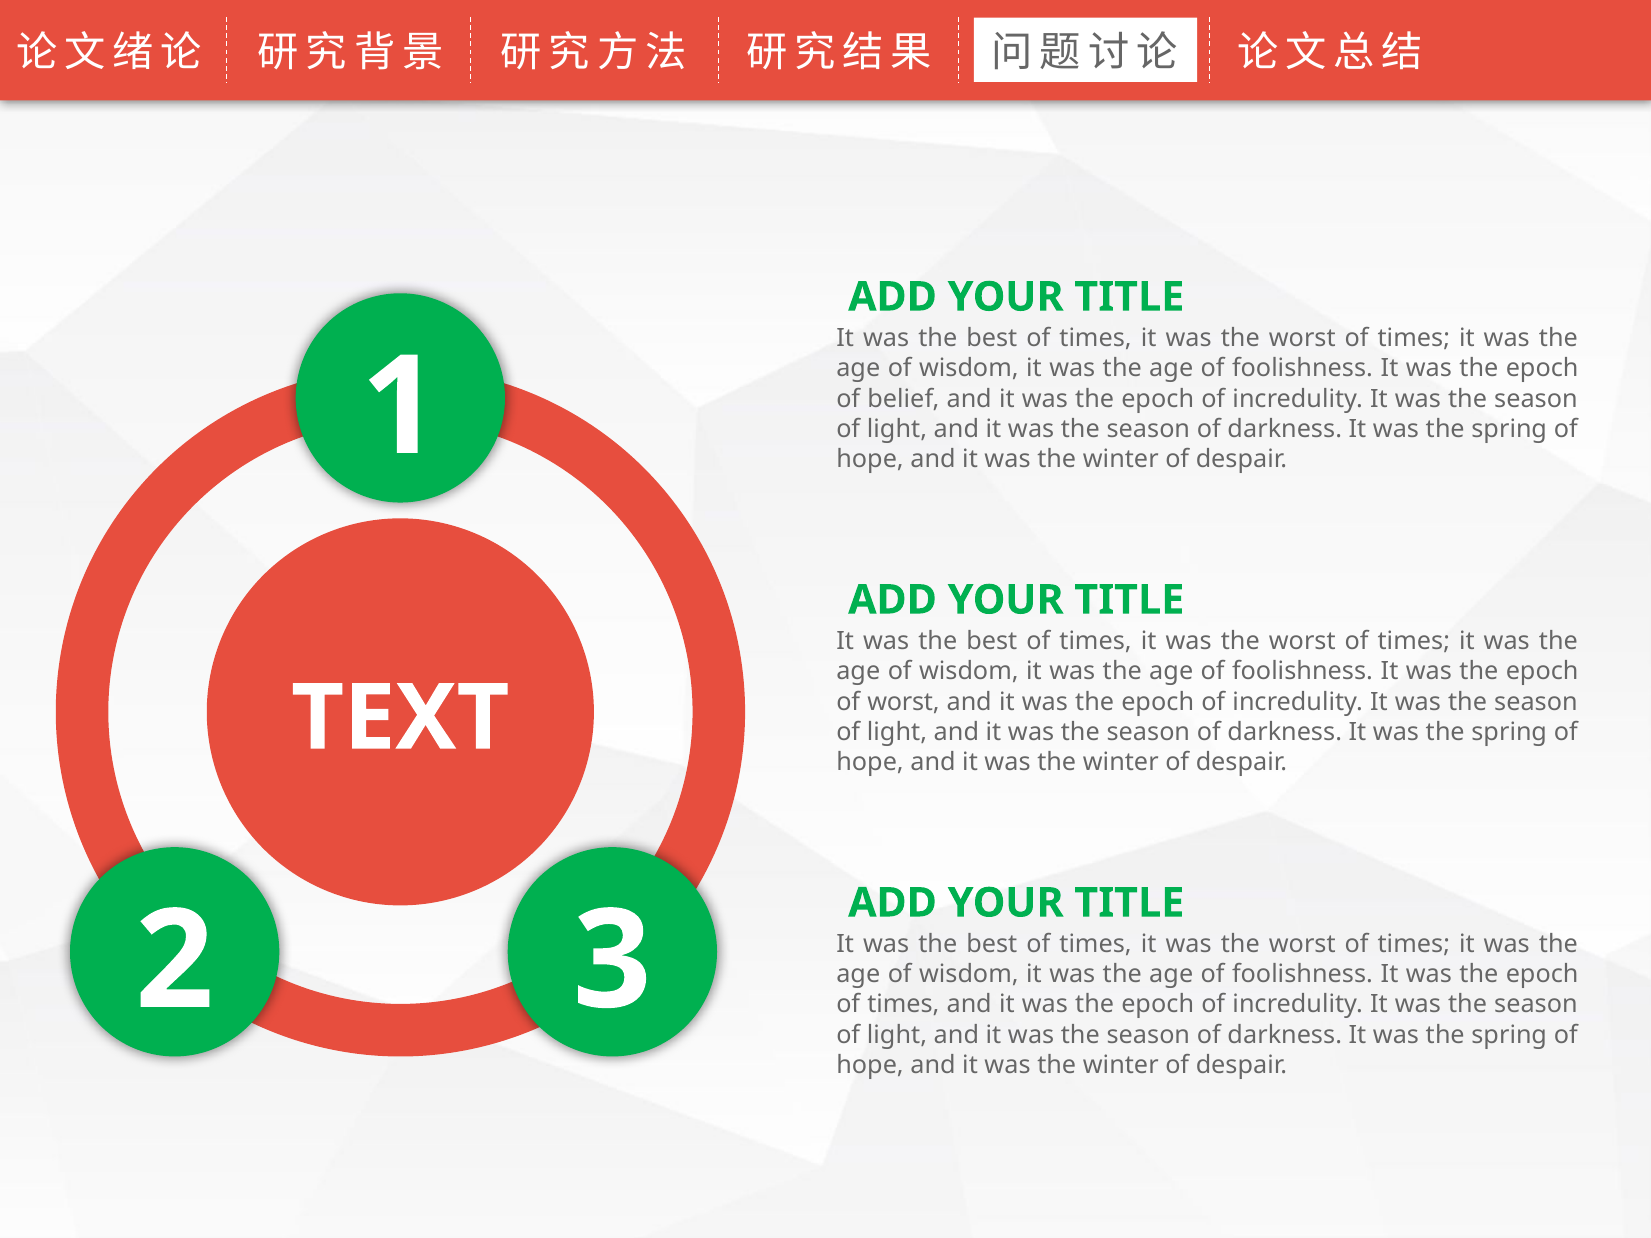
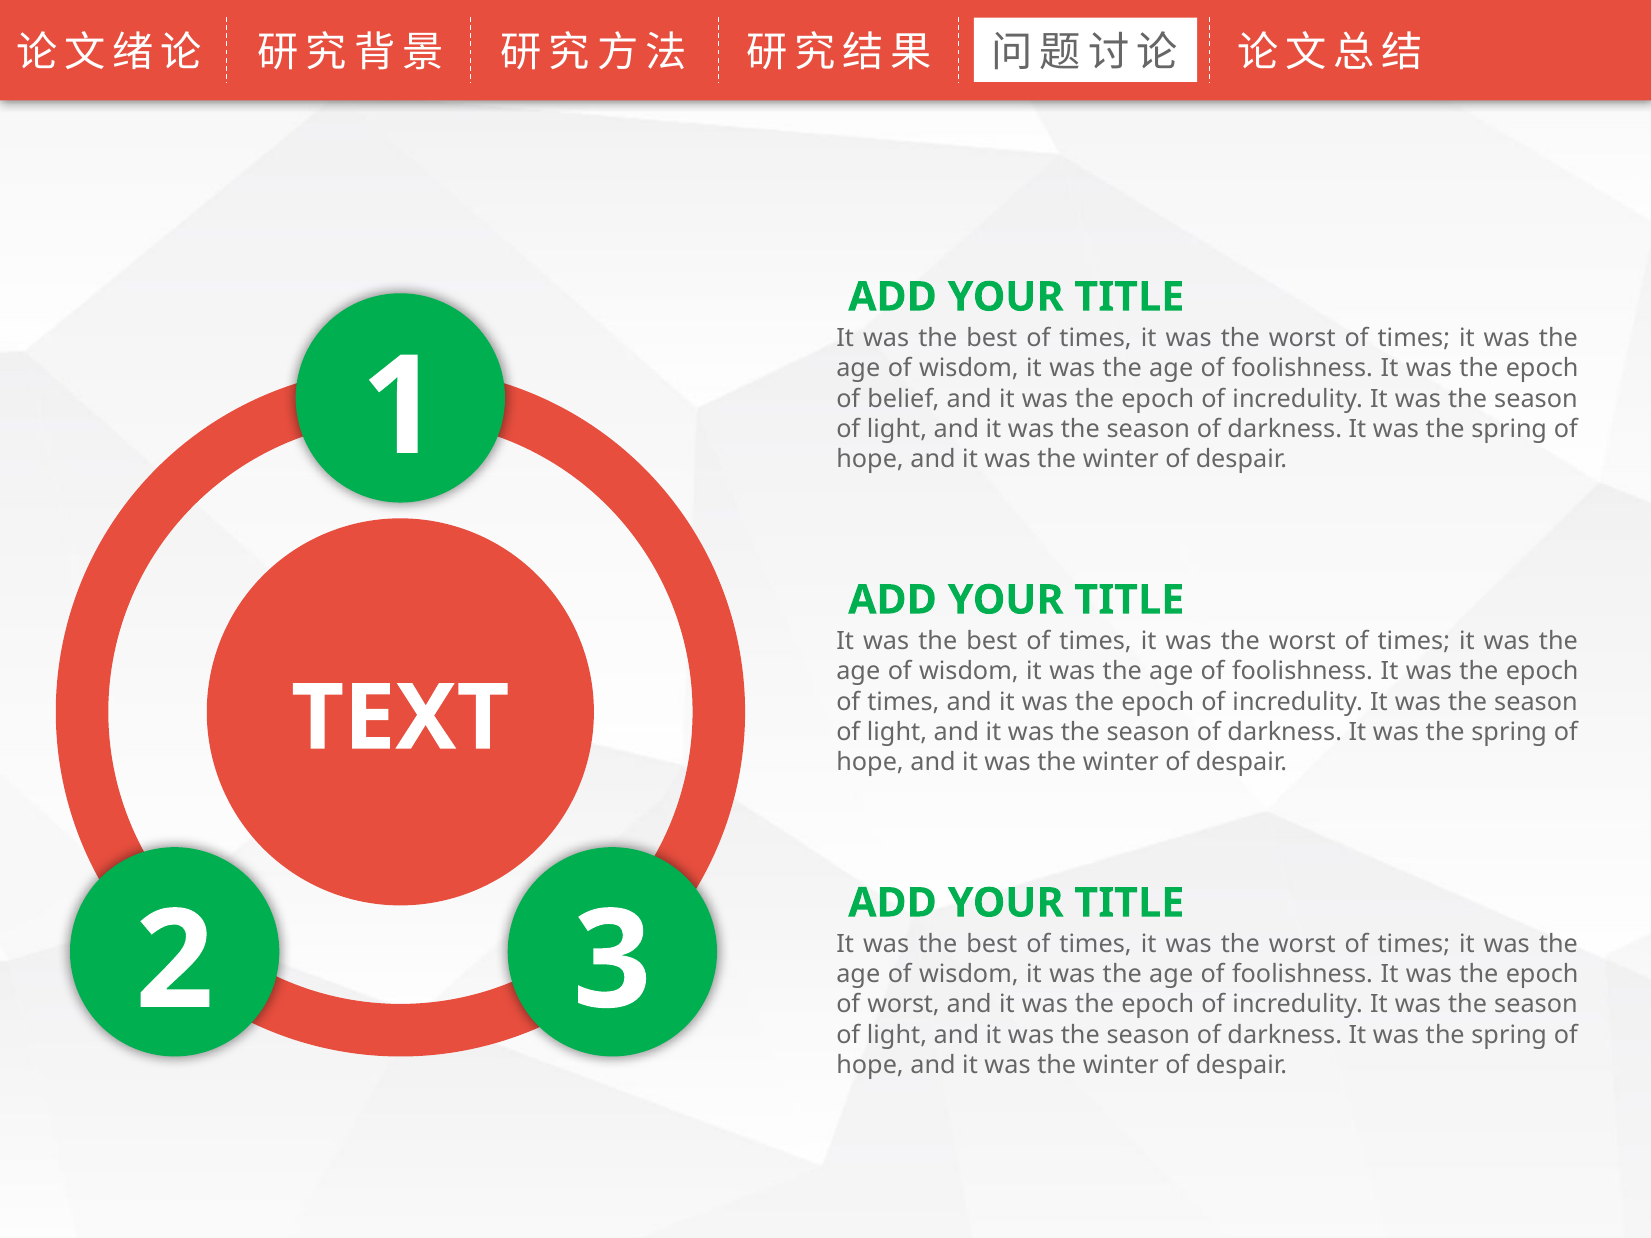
worst: worst -> times (903, 702)
times: times -> worst (903, 1005)
